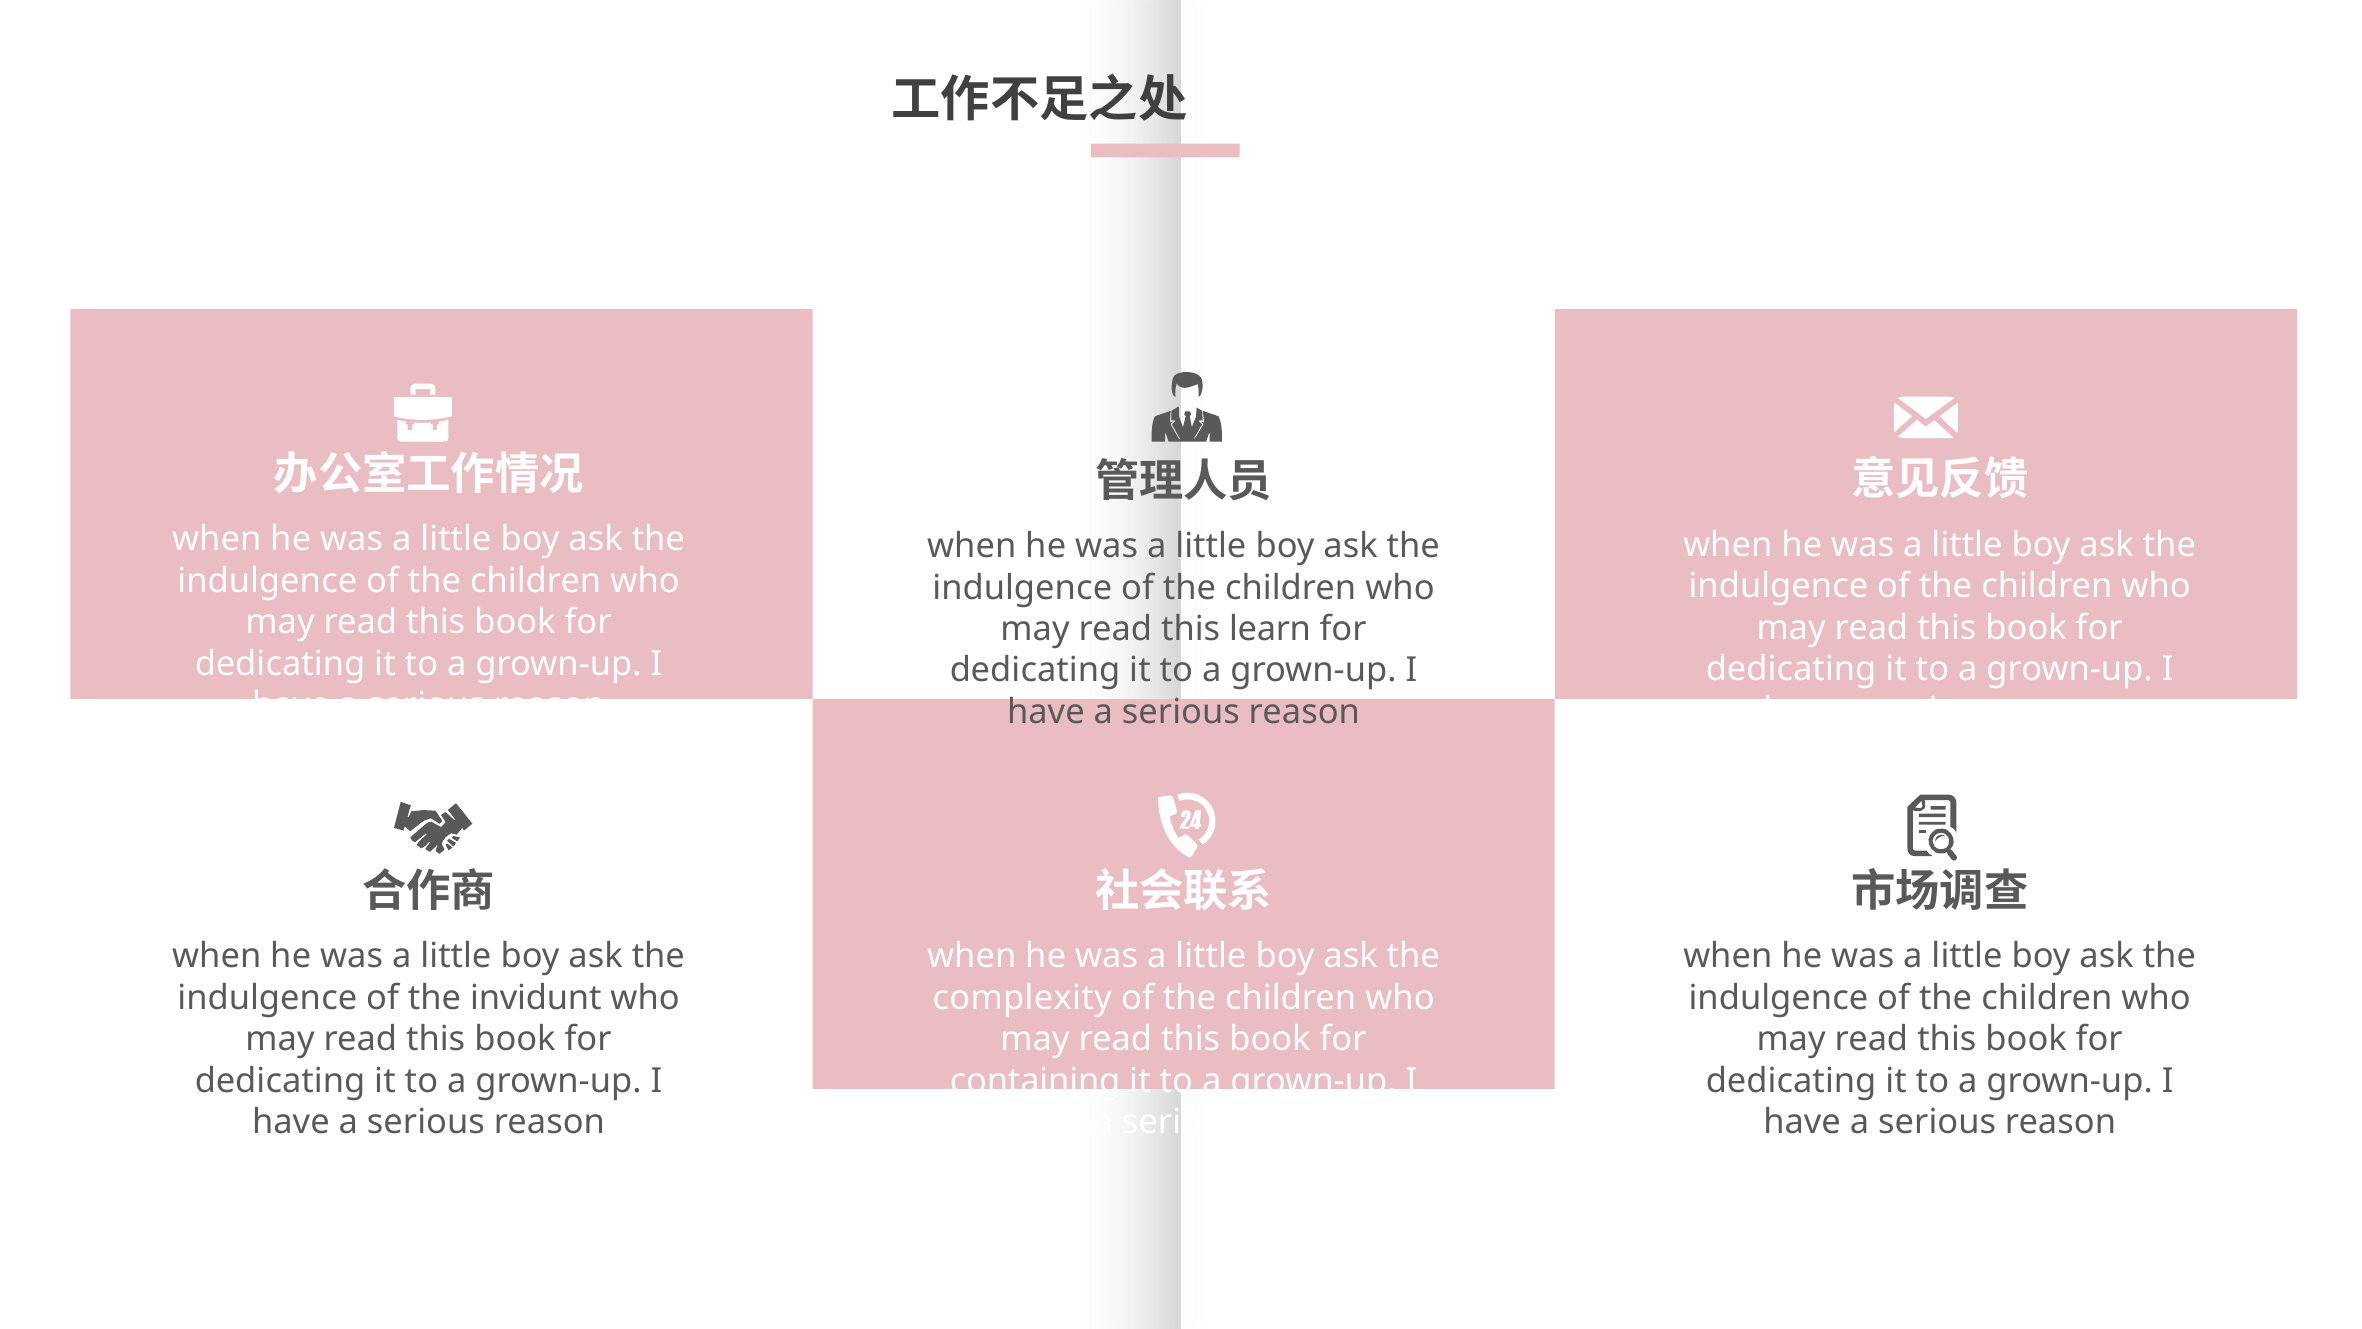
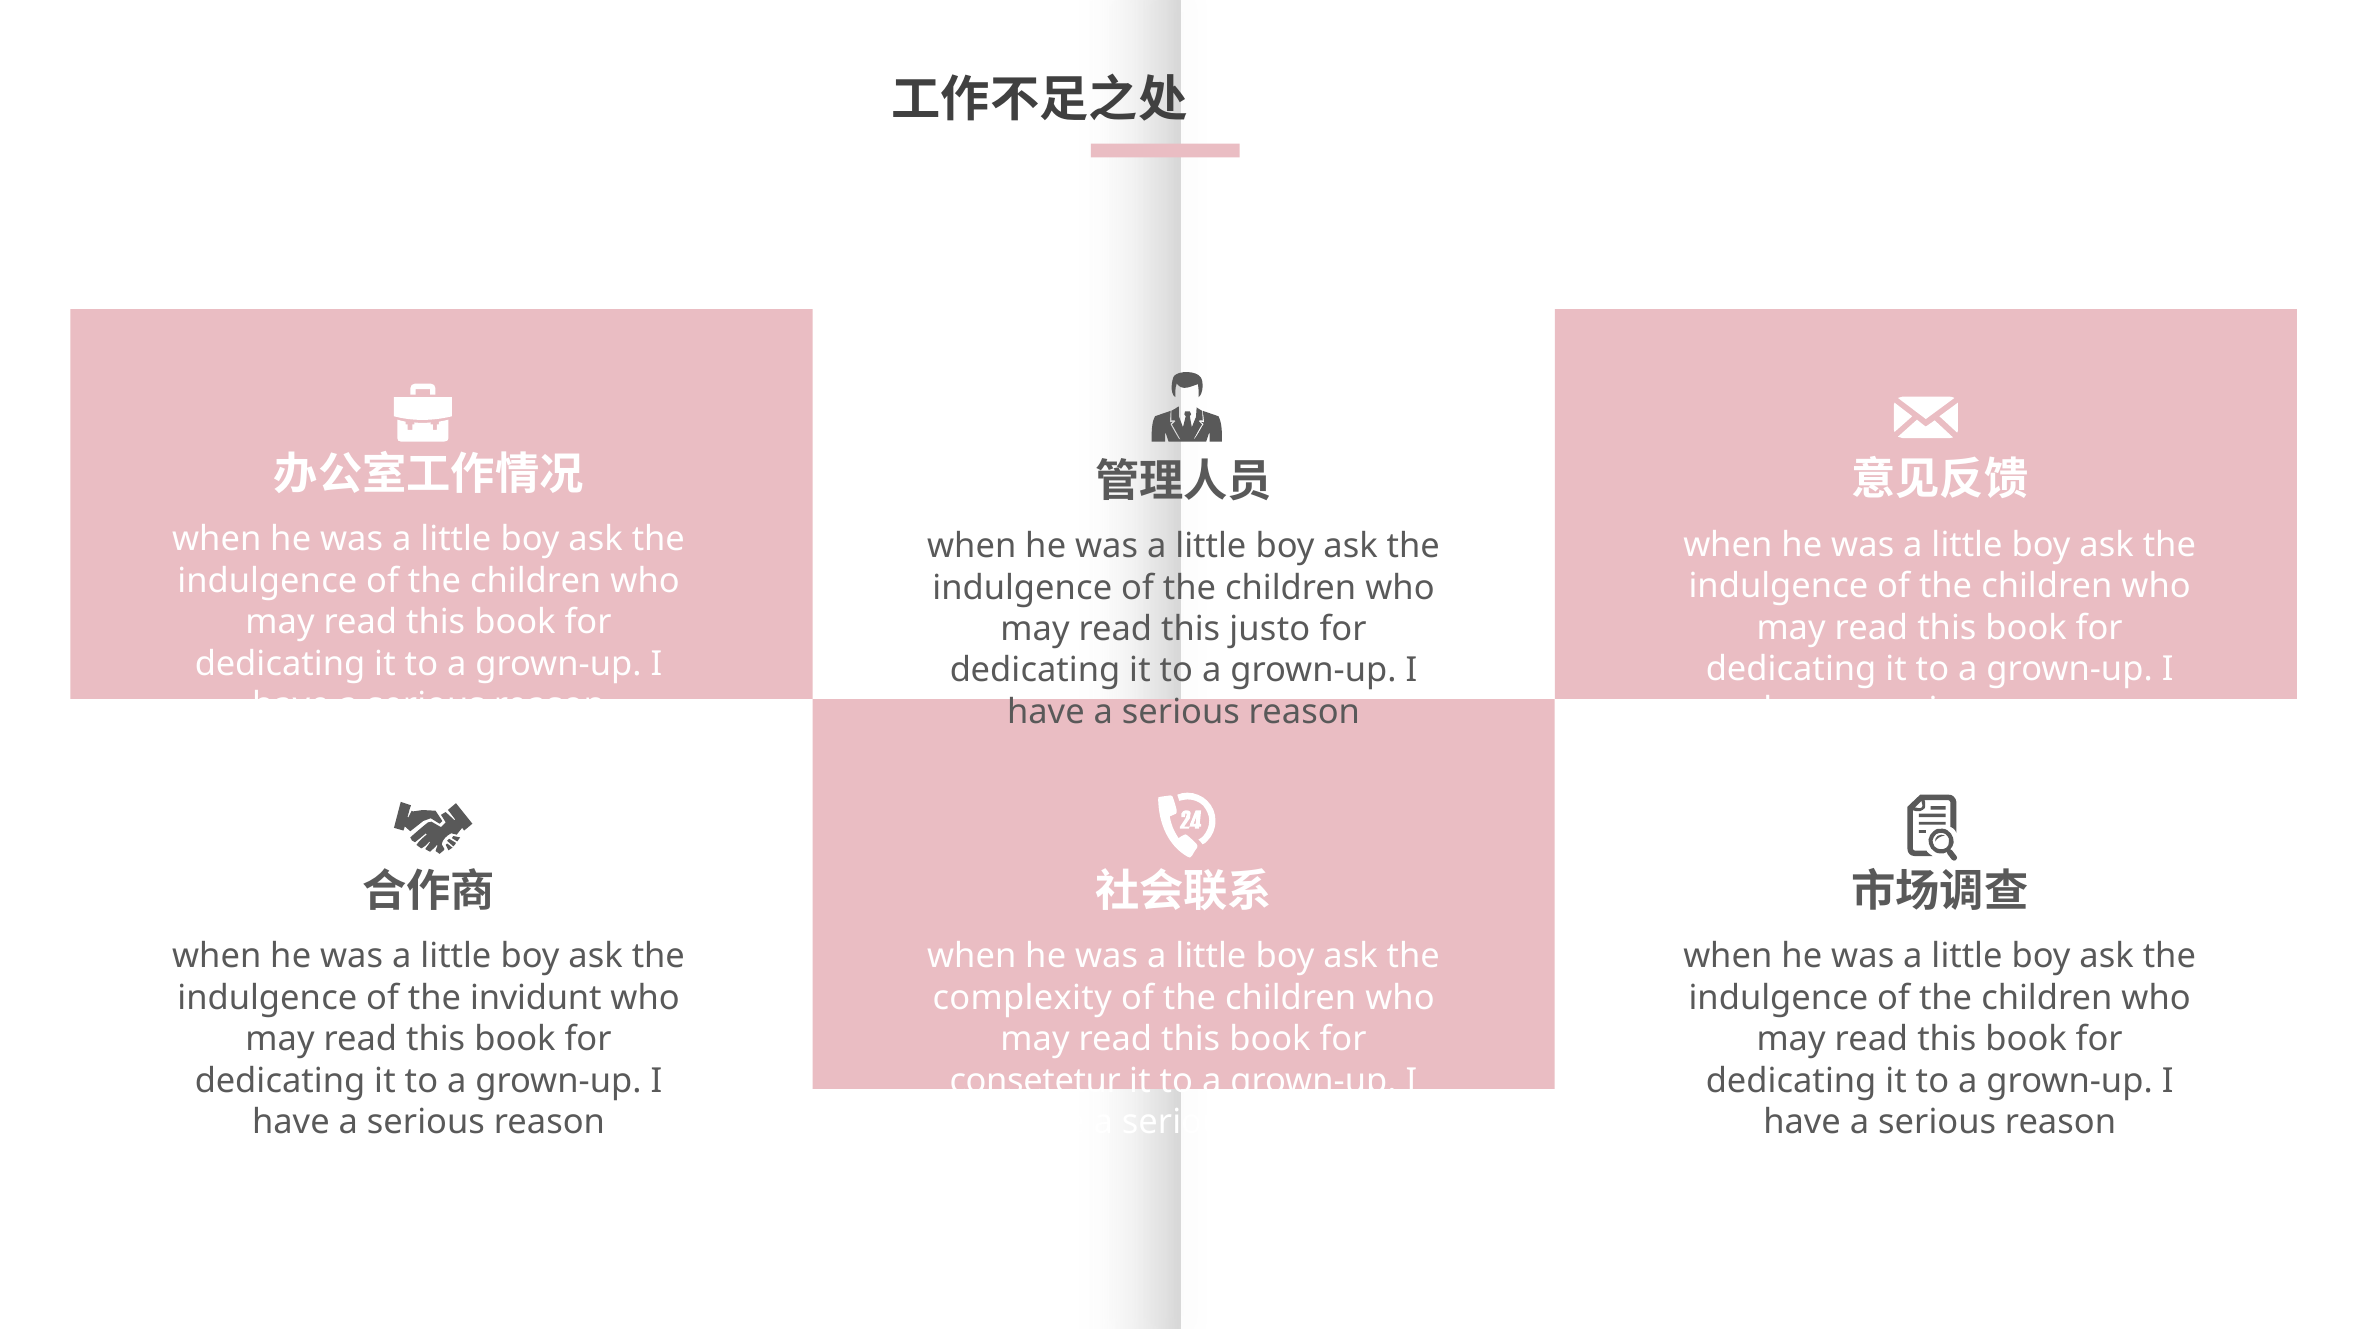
learn: learn -> justo (1270, 629)
containing: containing -> consetetur (1035, 1080)
